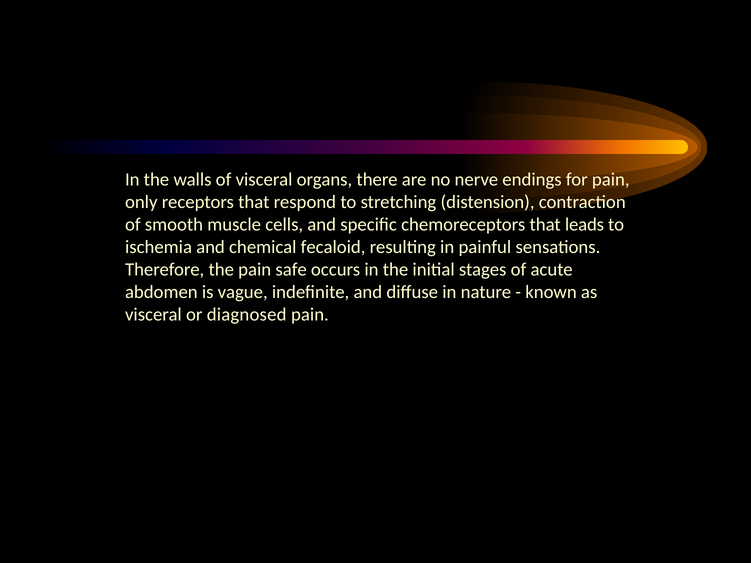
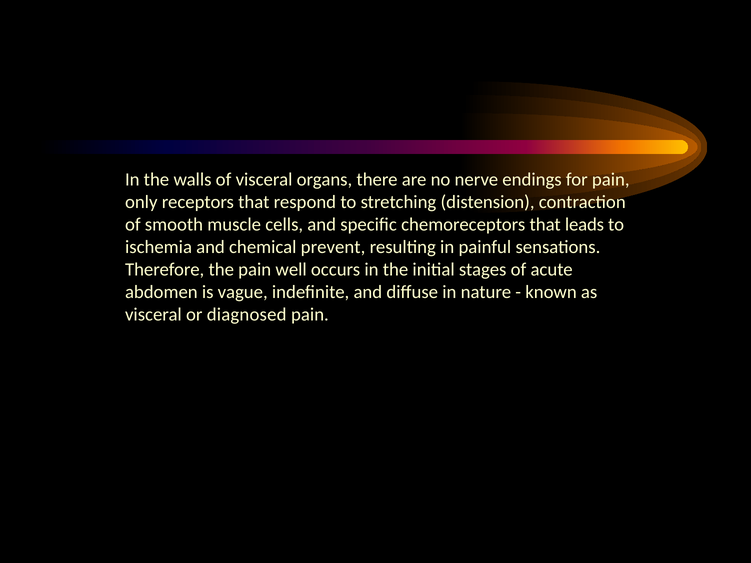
fecaloid: fecaloid -> prevent (333, 247)
safe: safe -> well (291, 270)
